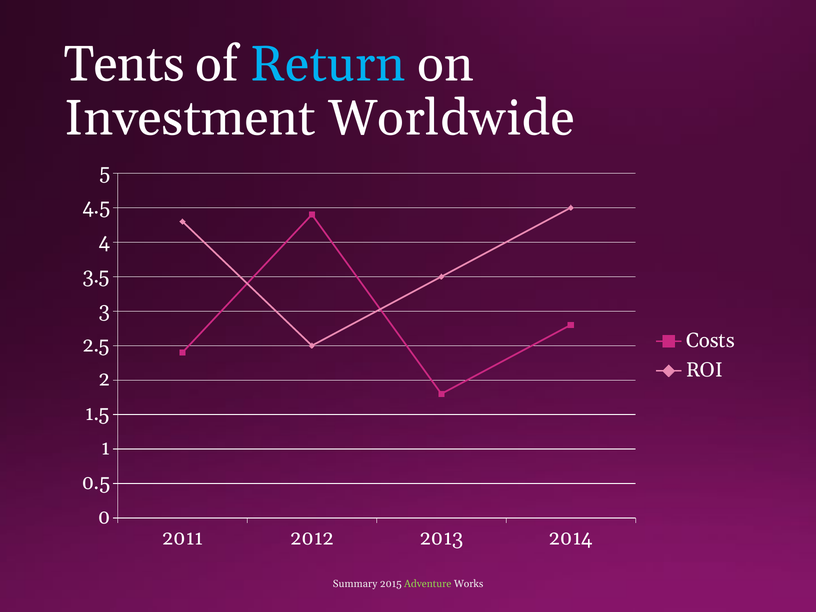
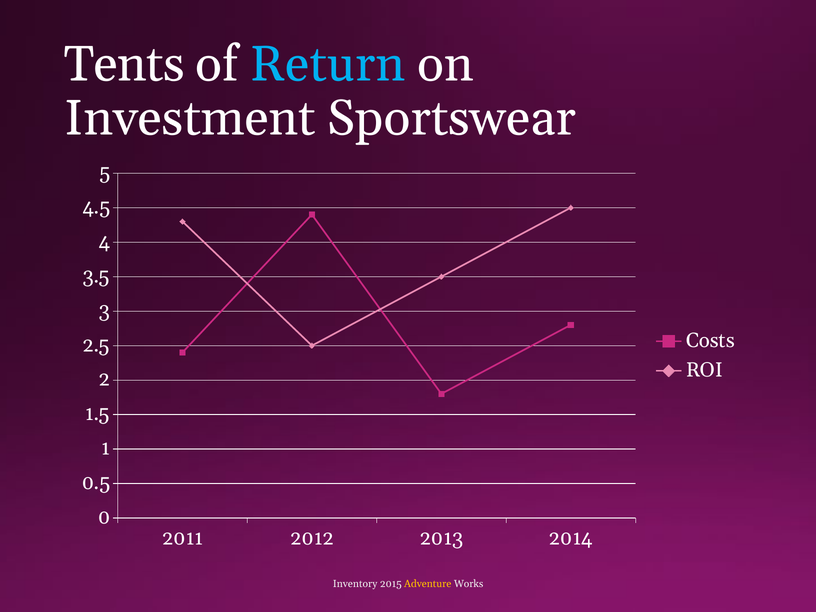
Worldwide: Worldwide -> Sportswear (452, 118)
Summary: Summary -> Inventory (355, 584)
Adventure colour: light green -> yellow (428, 584)
